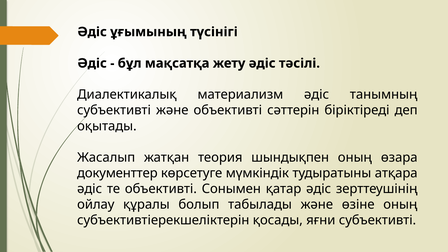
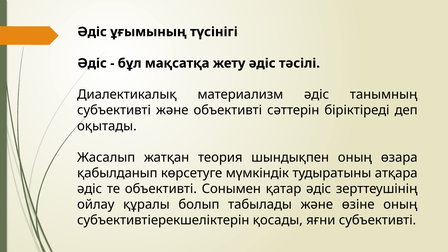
документтер: документтер -> қабылданып (117, 173)
